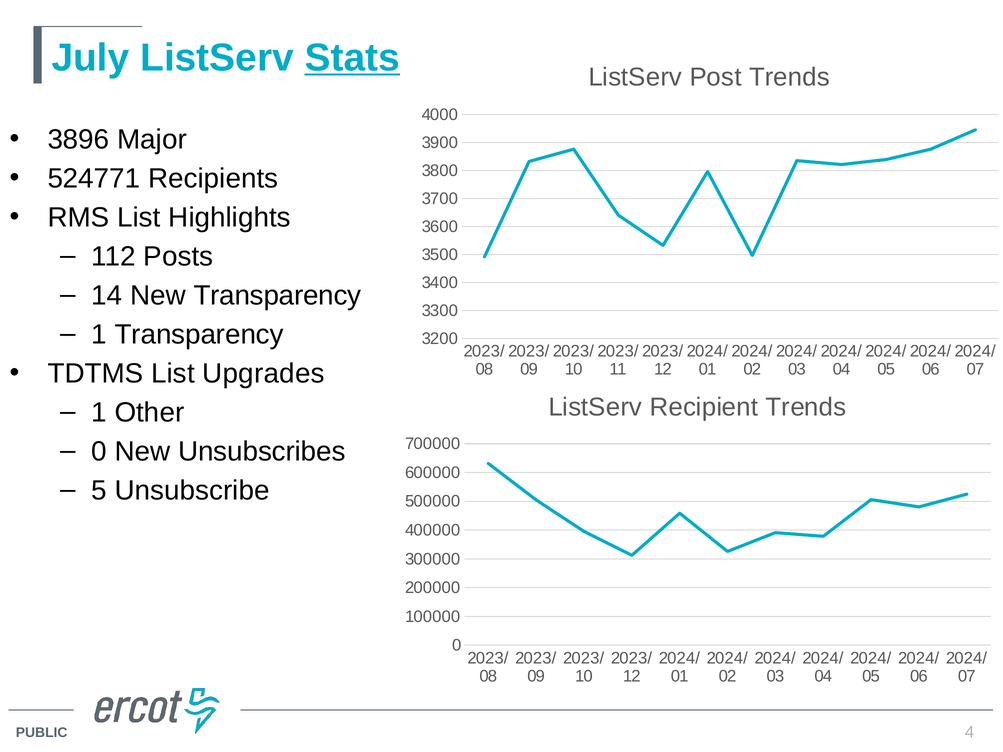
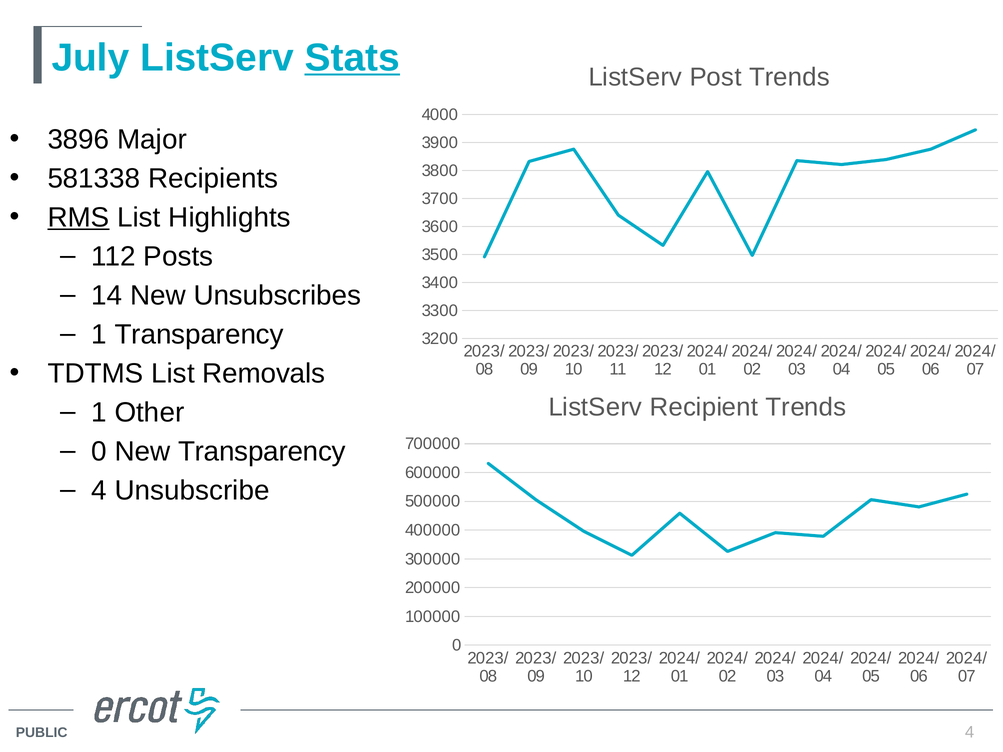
524771: 524771 -> 581338 (94, 178)
RMS underline: none -> present (78, 217)
New Transparency: Transparency -> Unsubscribes (277, 295)
Upgrades: Upgrades -> Removals (264, 374)
New Unsubscribes: Unsubscribes -> Transparency (262, 452)
5: 5 -> 4 (99, 491)
